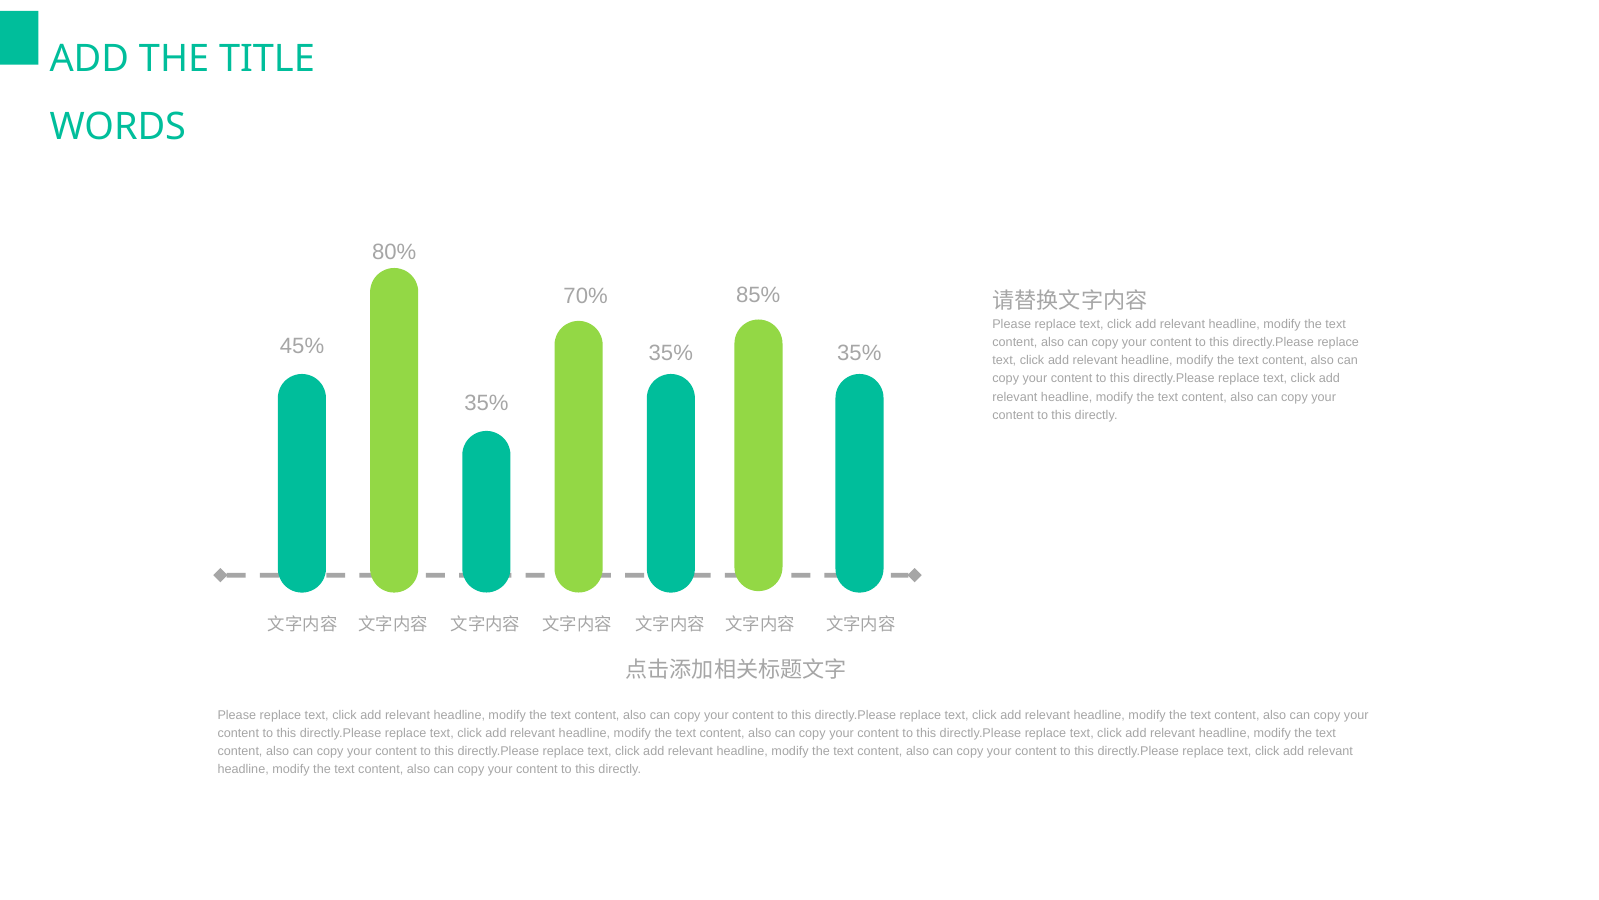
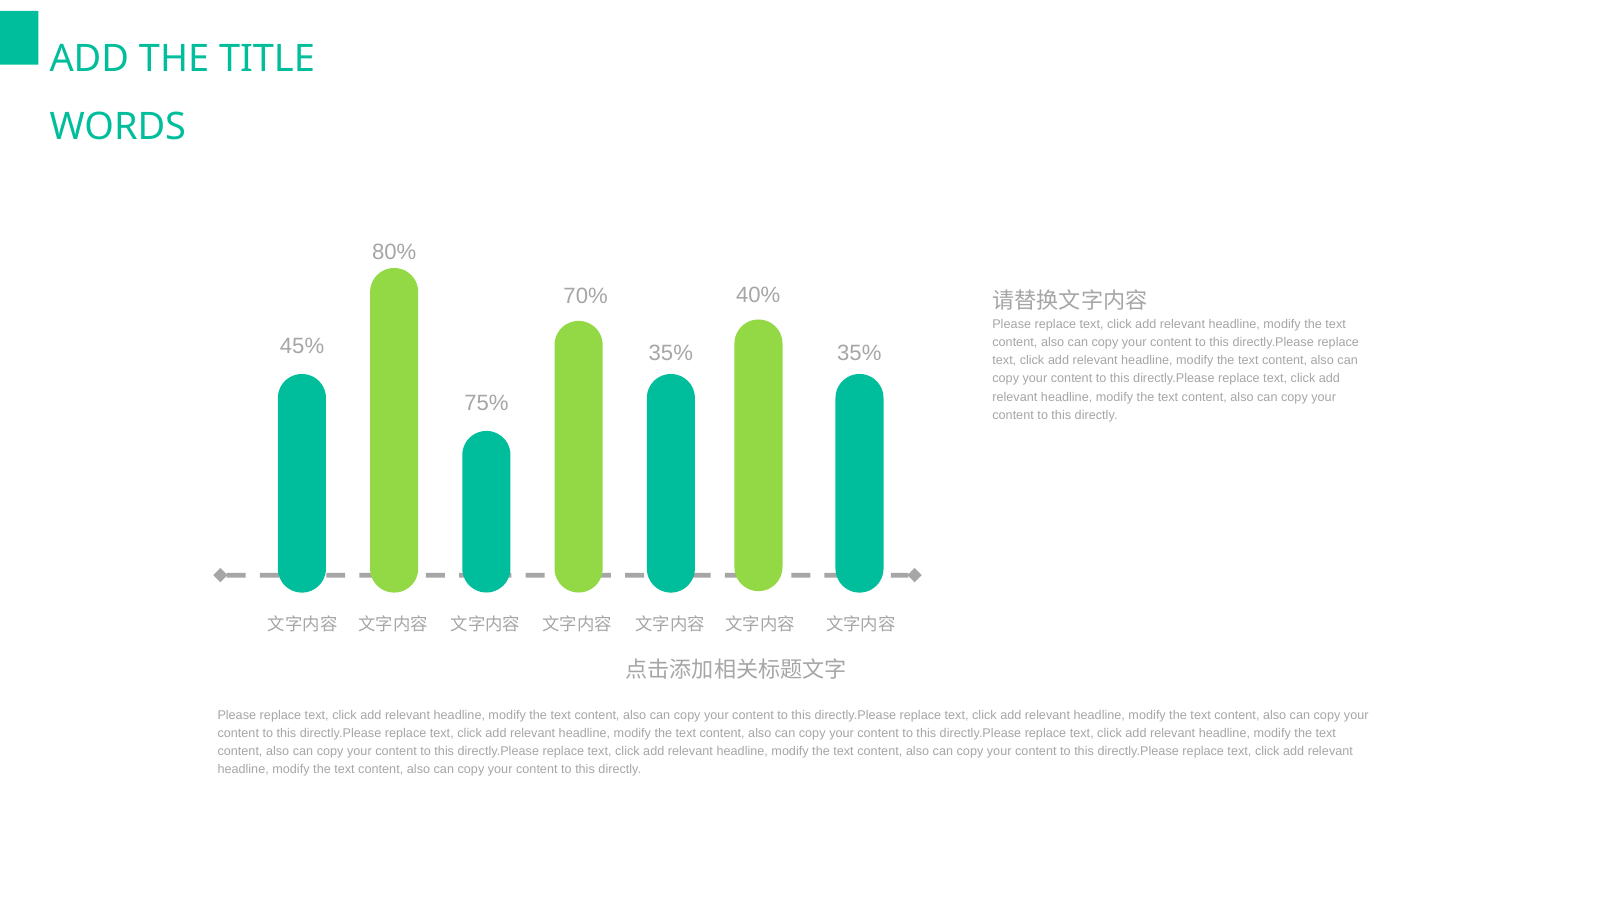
85%: 85% -> 40% (758, 295)
35%: 35% -> 75% (486, 403)
